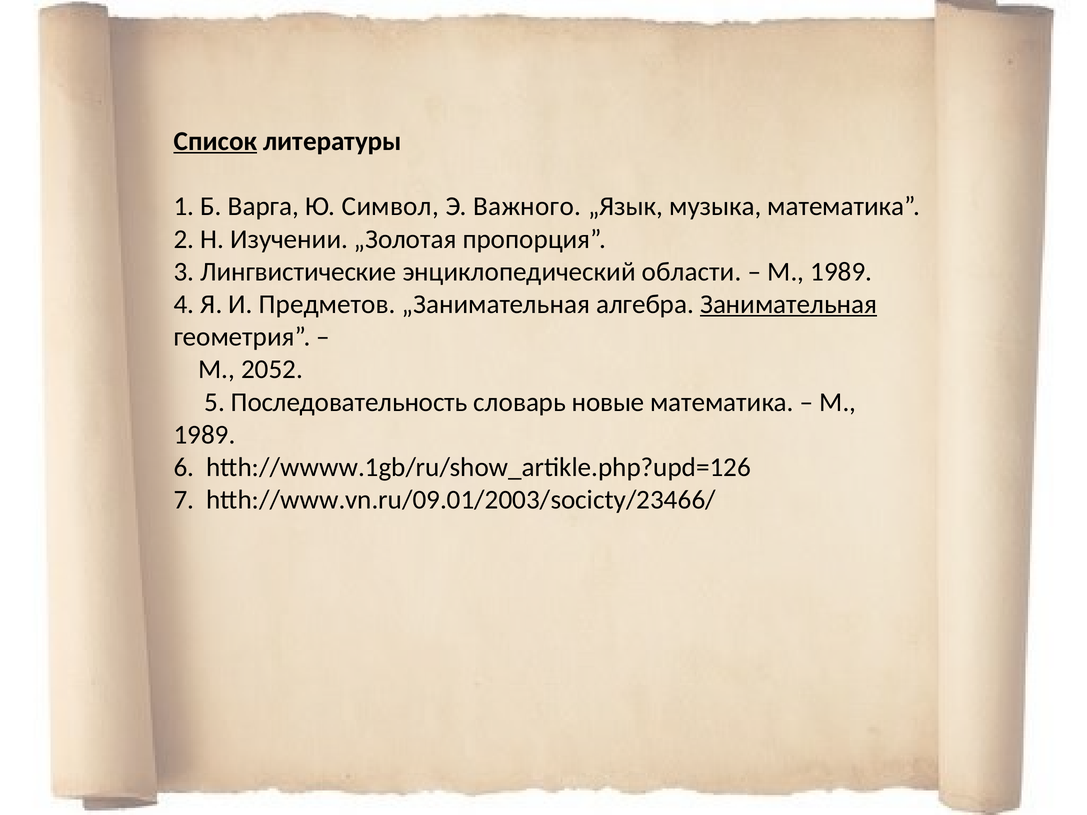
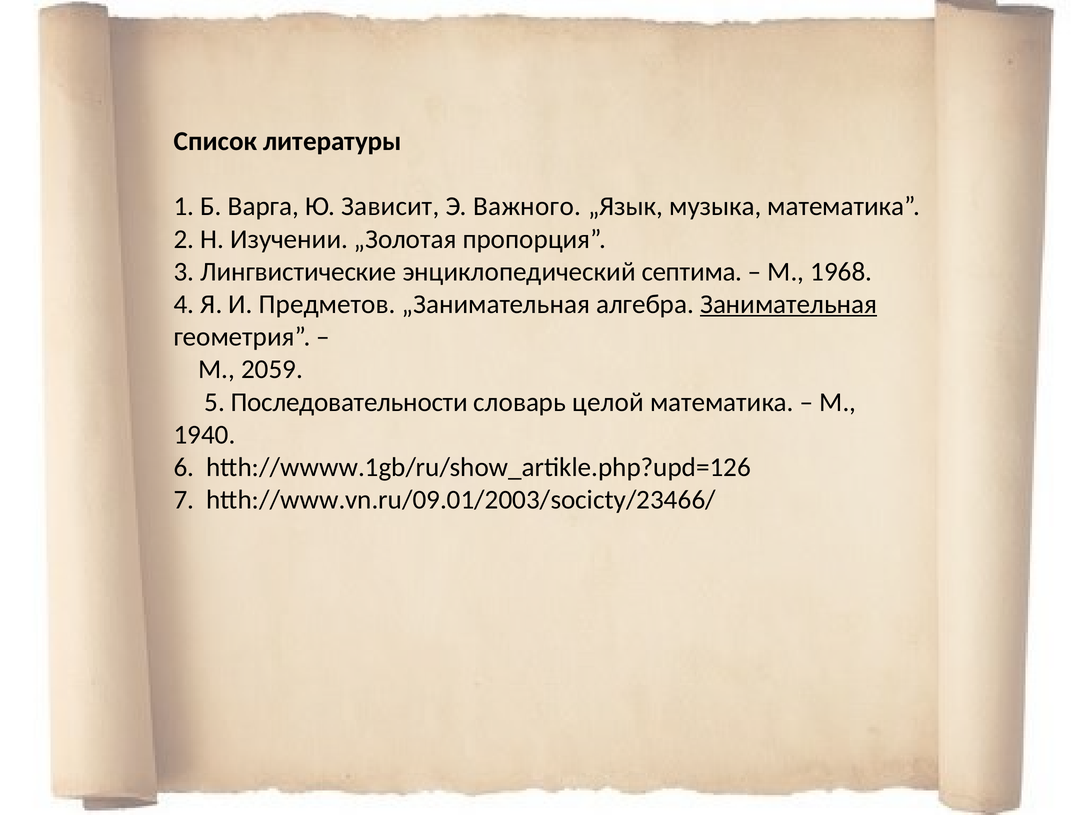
Список underline: present -> none (215, 141)
Символ: Символ -> Зависит (390, 207)
области: области -> септима (692, 272)
1989: 1989 -> 1968 (841, 272)
2052: 2052 -> 2059 (272, 370)
Последовательность: Последовательность -> Последовательности (349, 402)
новые: новые -> целой (608, 402)
1989: 1989 -> 1940 (205, 435)
